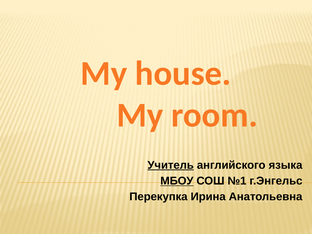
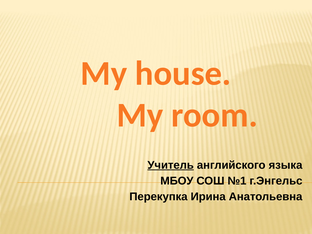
МБОУ underline: present -> none (177, 181)
